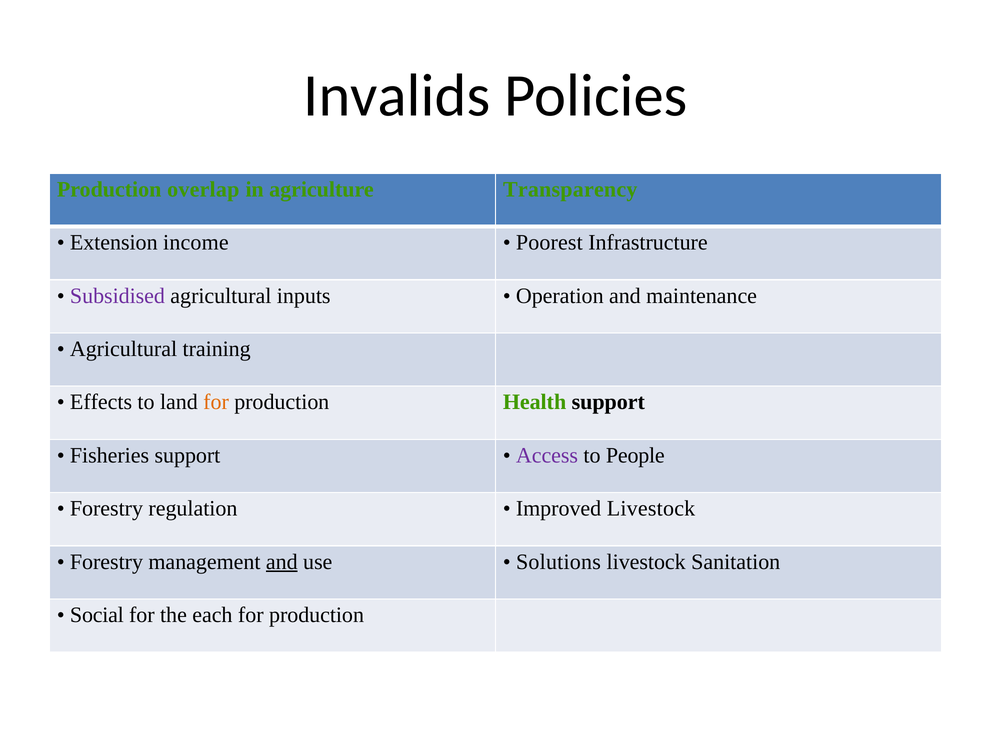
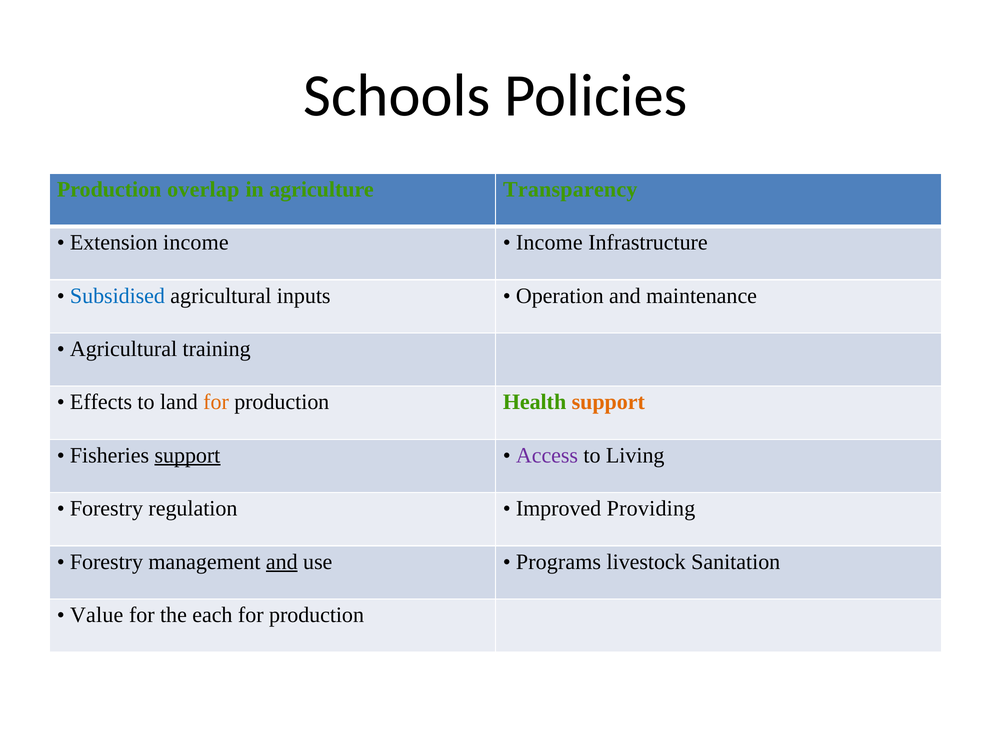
Invalids: Invalids -> Schools (397, 96)
Poorest: Poorest -> Income (549, 243)
Subsidised colour: purple -> blue (117, 296)
support colour: black -> orange (608, 402)
support underline: none -> present (187, 456)
People: People -> Living (635, 456)
Improved Livestock: Livestock -> Providing (651, 509)
Solutions: Solutions -> Programs (558, 562)
Social: Social -> Value (97, 615)
